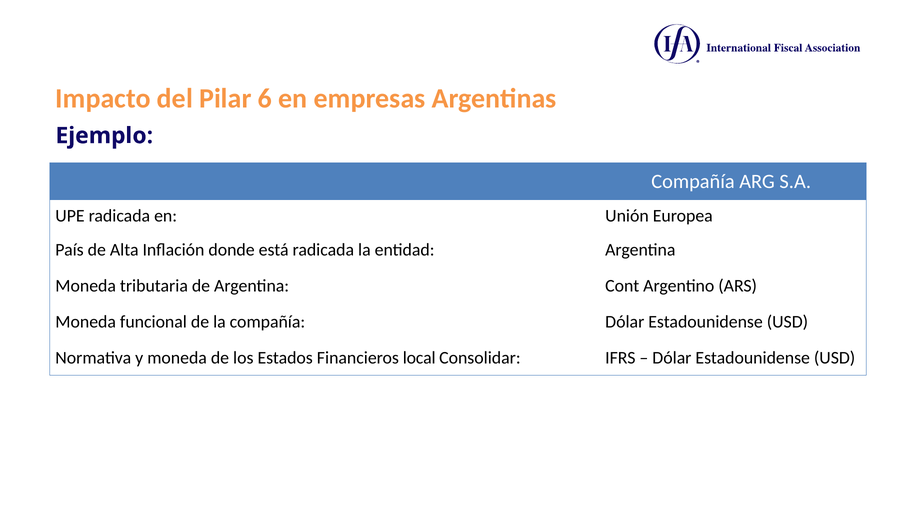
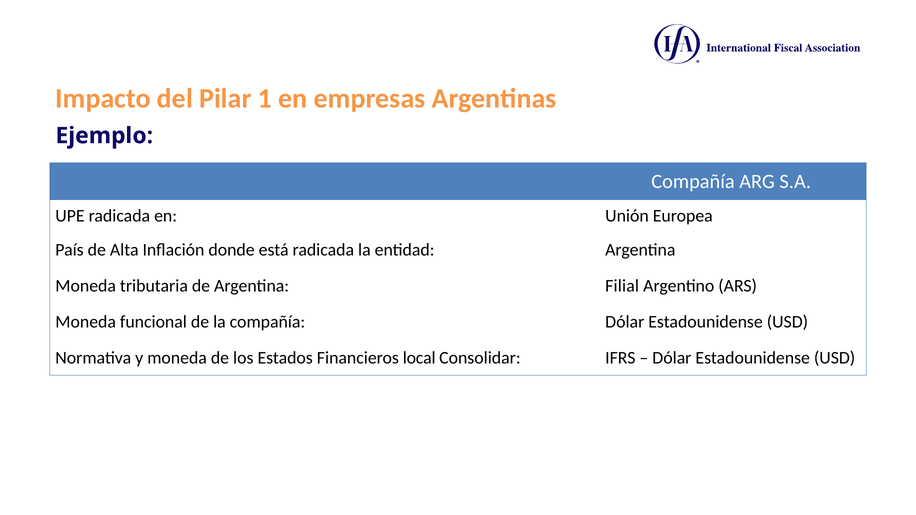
6: 6 -> 1 (265, 98)
Cont: Cont -> Filial (622, 286)
